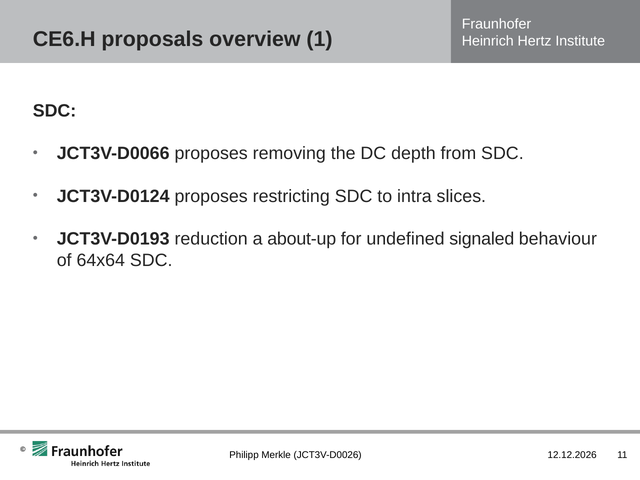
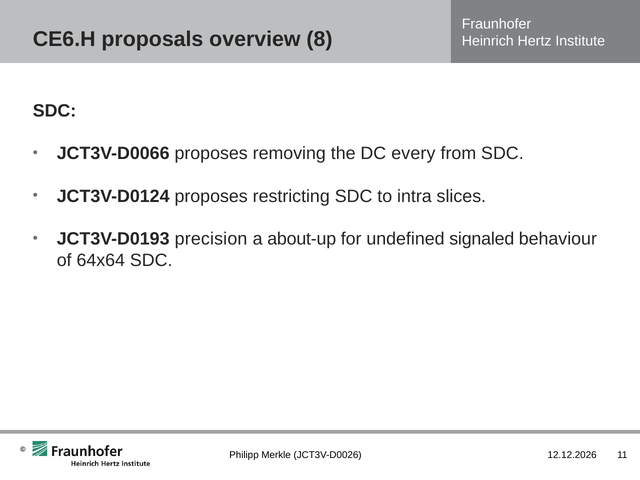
1: 1 -> 8 (319, 39)
depth: depth -> every (413, 154)
reduction: reduction -> precision (211, 239)
